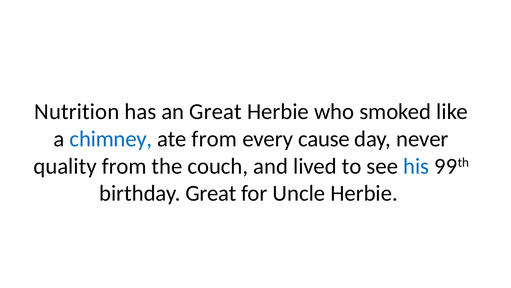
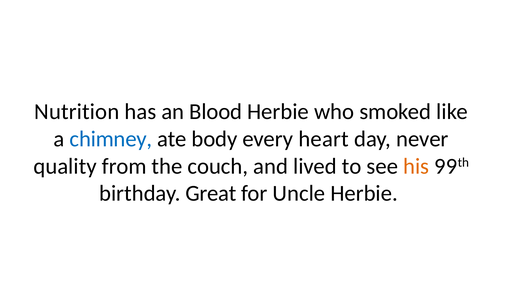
an Great: Great -> Blood (216, 111)
ate from: from -> body (214, 139)
cause: cause -> heart (324, 139)
his colour: blue -> orange (416, 166)
